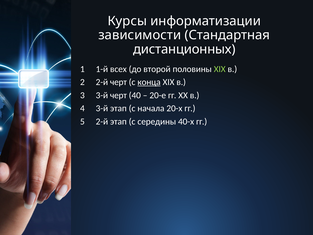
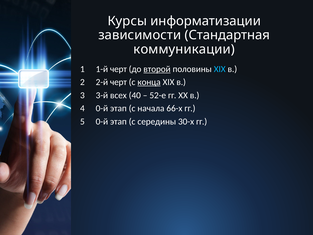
дистанционных: дистанционных -> коммуникации (184, 49)
1-й всех: всех -> черт (118, 69)
второй underline: none -> present (157, 69)
XIX colour: light green -> light blue (220, 69)
3-й черт: черт -> всех (118, 95)
20-е: 20-е -> 52-е (158, 95)
3-й: 3-й -> 0-й (102, 108)
20-х: 20-х -> 66-х (174, 108)
2-й: 2-й -> 0-й (102, 121)
40-х: 40-х -> 30-х (186, 121)
